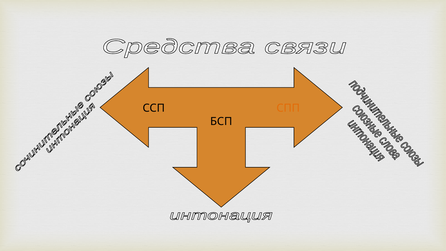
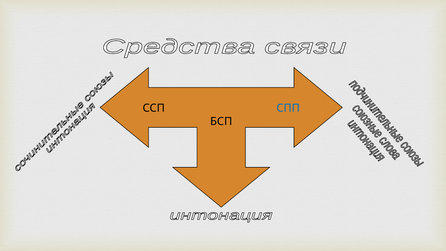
СПП colour: orange -> blue (288, 108)
